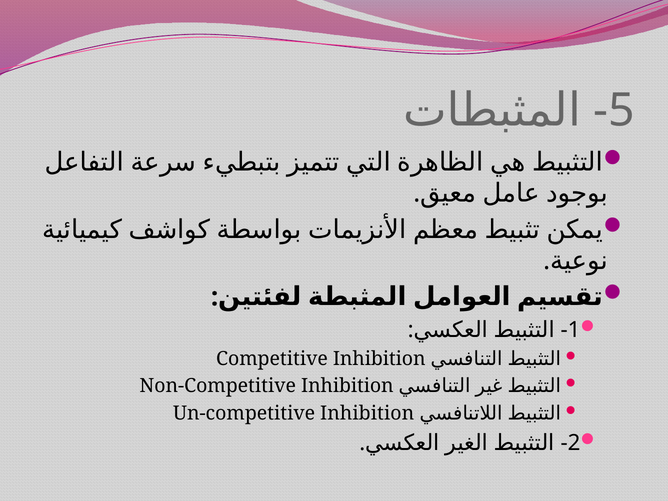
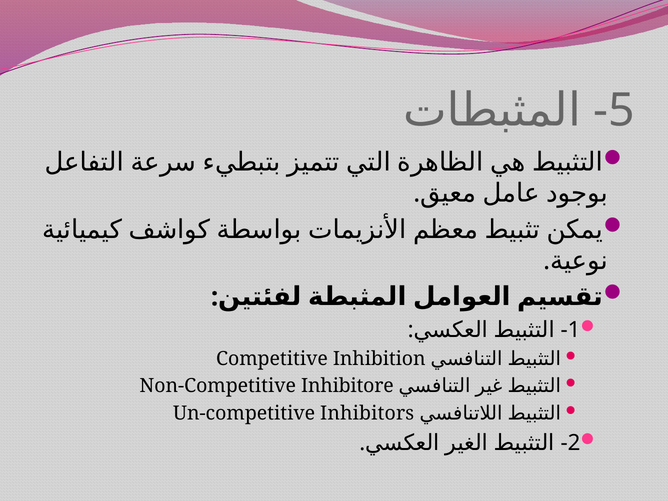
Non-Competitive Inhibition: Inhibition -> Inhibitore (347, 386)
Un-competitive Inhibition: Inhibition -> Inhibitors (367, 413)
